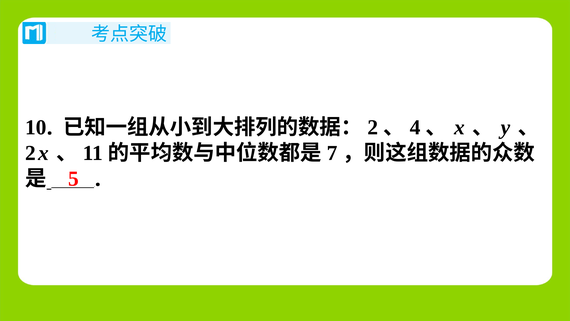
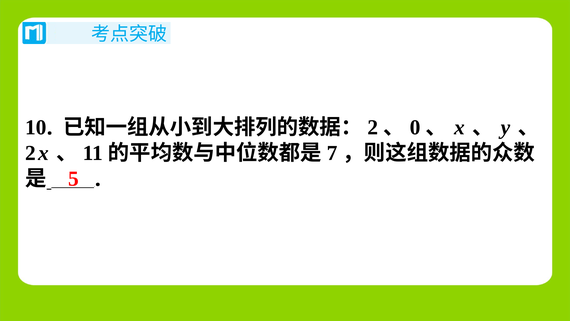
4: 4 -> 0 (415, 127)
